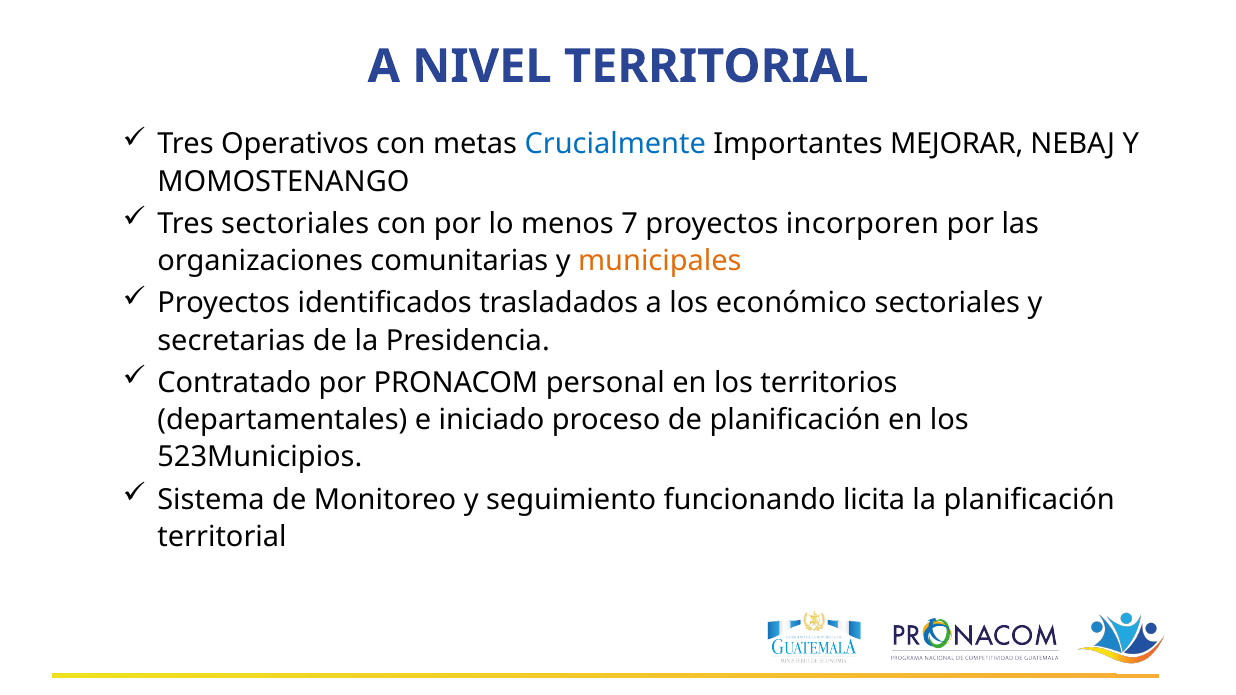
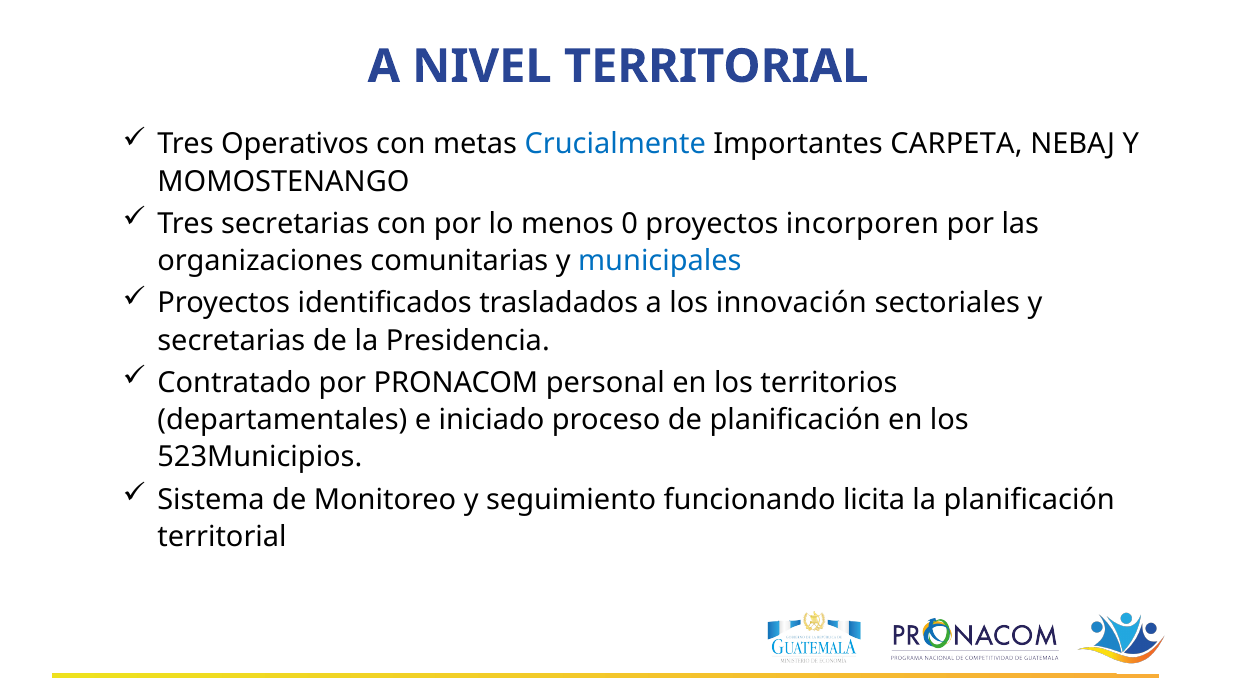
MEJORAR: MEJORAR -> CARPETA (956, 144)
Tres sectoriales: sectoriales -> secretarias (295, 224)
7: 7 -> 0 (630, 224)
municipales colour: orange -> blue (660, 261)
económico: económico -> innovación (791, 303)
